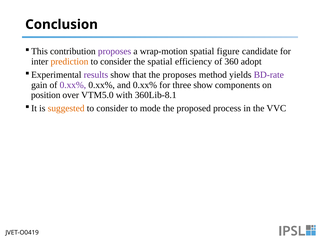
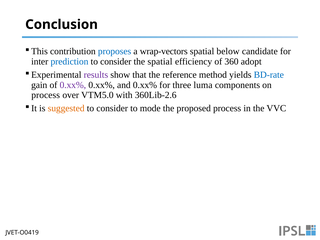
proposes colour: purple -> blue (115, 51)
wrap-motion: wrap-motion -> wrap-vectors (164, 51)
figure: figure -> below (228, 51)
prediction colour: orange -> blue (69, 61)
the proposes: proposes -> reference (180, 75)
BD-rate colour: purple -> blue (269, 75)
three show: show -> luma (203, 85)
position: position -> process (46, 95)
360Lib-8.1: 360Lib-8.1 -> 360Lib-2.6 (156, 95)
